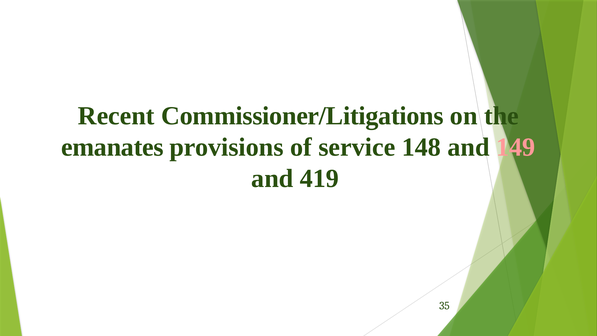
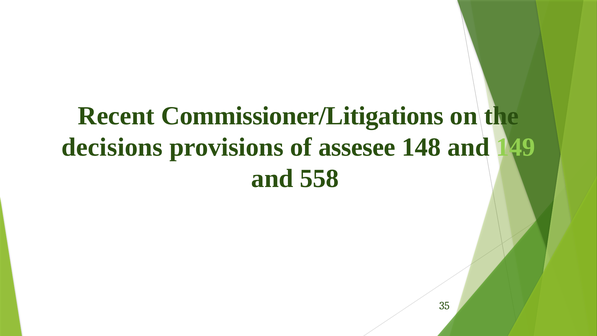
emanates: emanates -> decisions (112, 147)
service: service -> assesee (357, 147)
149 colour: pink -> light green (516, 147)
419: 419 -> 558 (319, 179)
